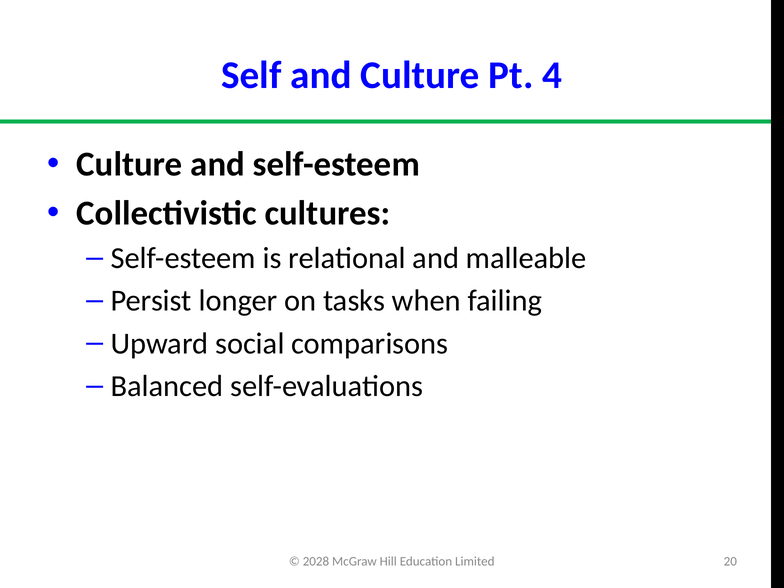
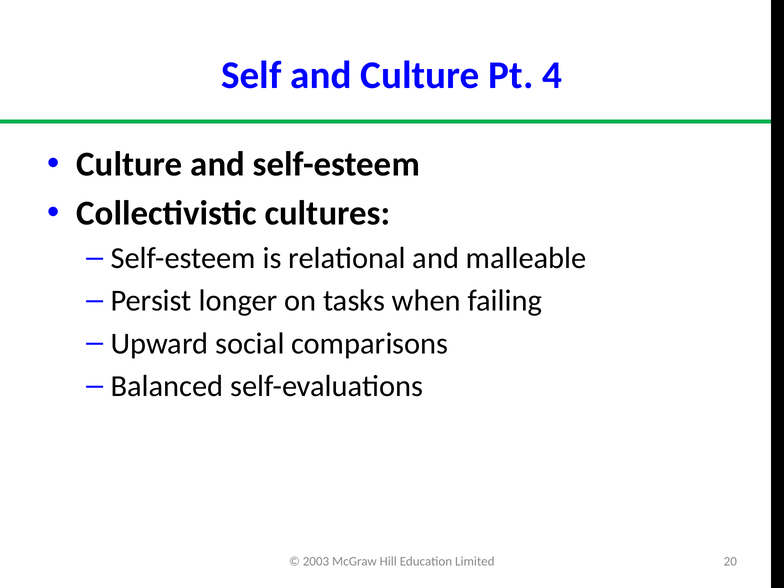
2028: 2028 -> 2003 (316, 561)
